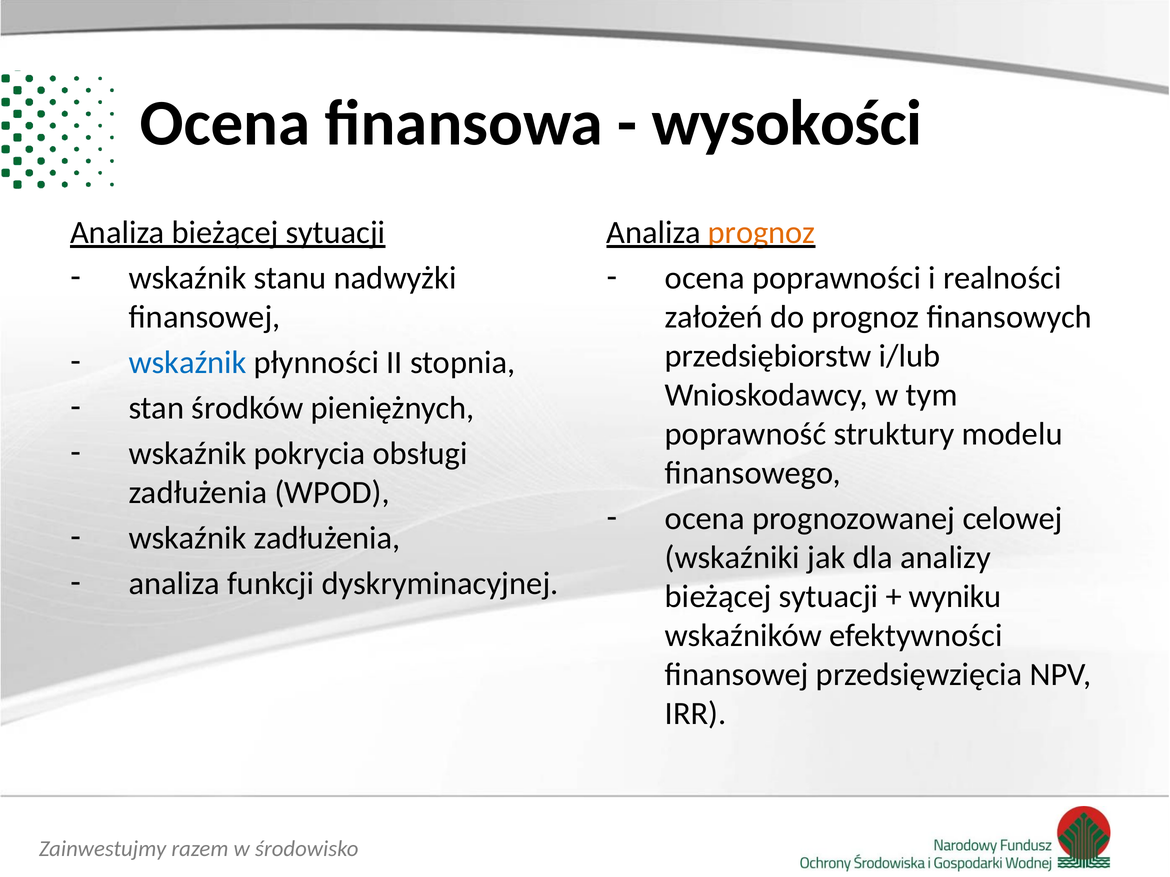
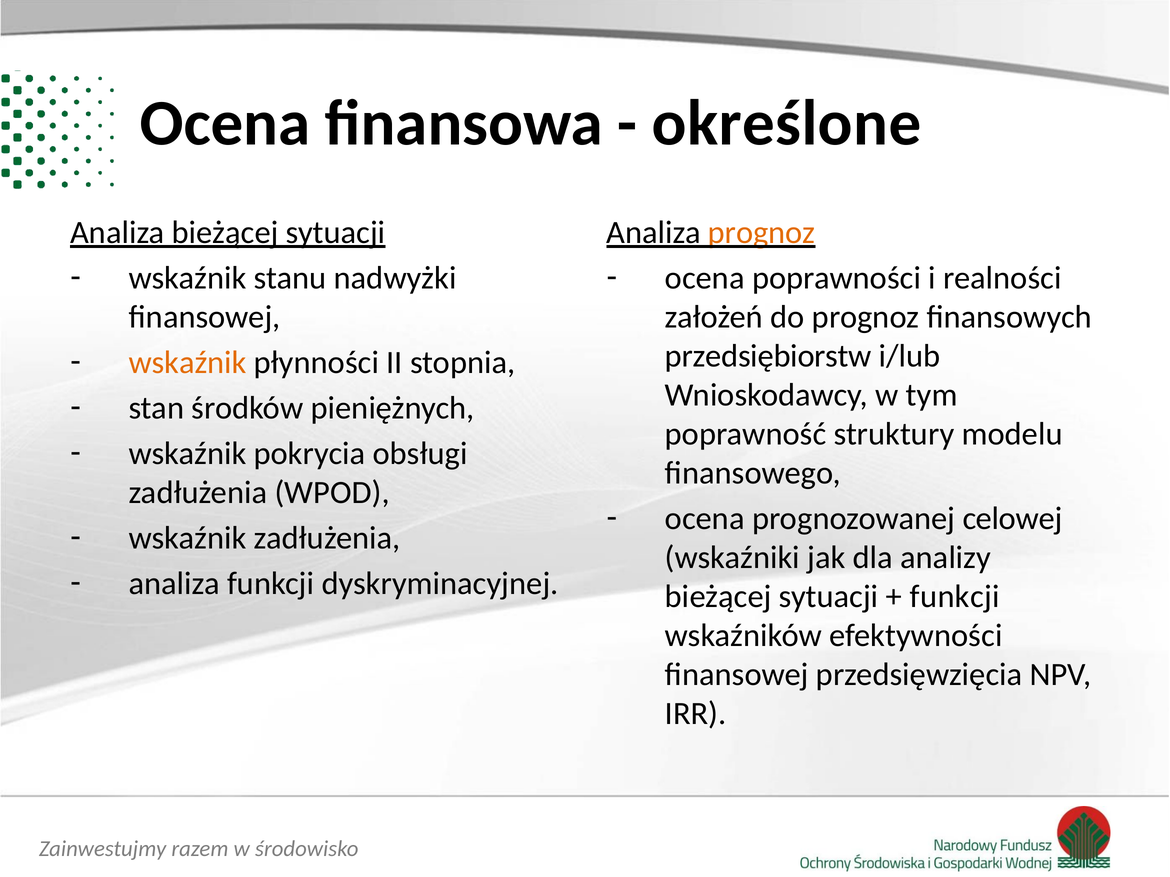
wysokości: wysokości -> określone (787, 123)
wskaźnik colour: blue -> orange (188, 363)
wyniku: wyniku -> funkcji (955, 597)
